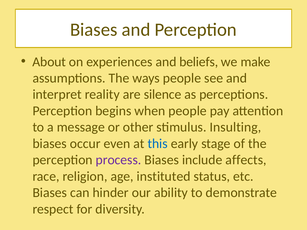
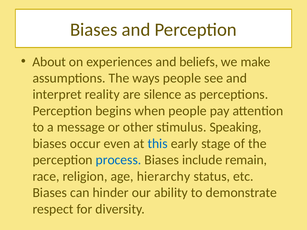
Insulting: Insulting -> Speaking (236, 127)
process colour: purple -> blue (119, 160)
affects: affects -> remain (246, 160)
instituted: instituted -> hierarchy (164, 176)
